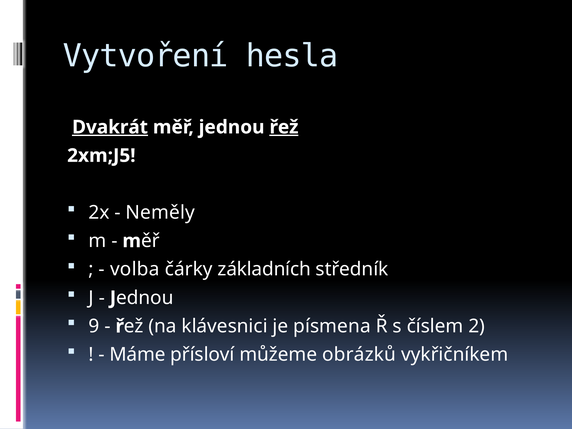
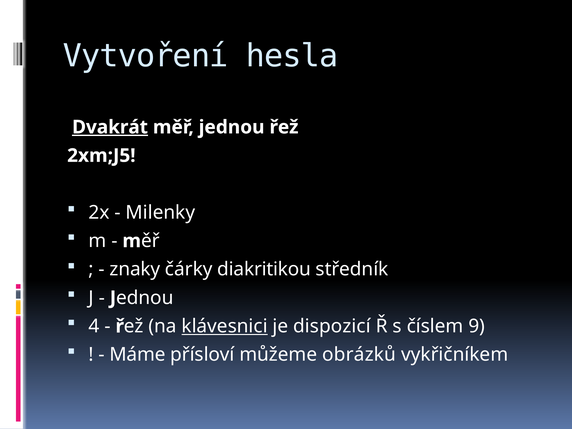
řež underline: present -> none (284, 127)
Neměly: Neměly -> Milenky (160, 212)
volba: volba -> znaky (135, 269)
základních: základních -> diakritikou (264, 269)
9: 9 -> 4 (94, 326)
klávesnici underline: none -> present (225, 326)
písmena: písmena -> dispozicí (332, 326)
2: 2 -> 9 (477, 326)
